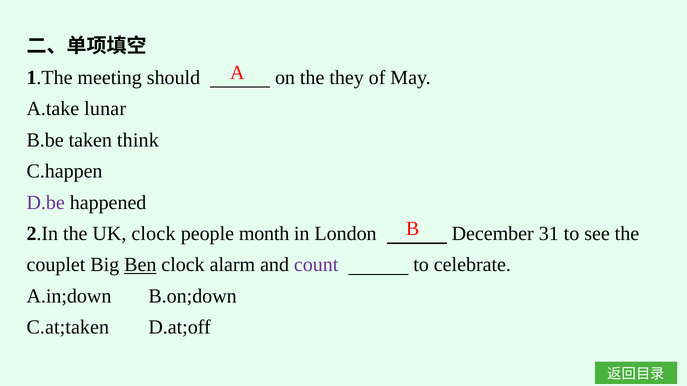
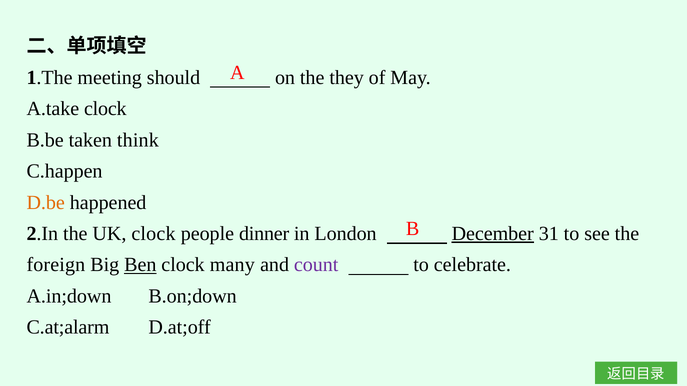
A.take lunar: lunar -> clock (105, 109)
D.be colour: purple -> orange (46, 203)
month: month -> dinner (264, 234)
December underline: none -> present (493, 234)
couplet: couplet -> foreign (56, 265)
alarm: alarm -> many (232, 265)
C.at;taken: C.at;taken -> C.at;alarm (68, 328)
